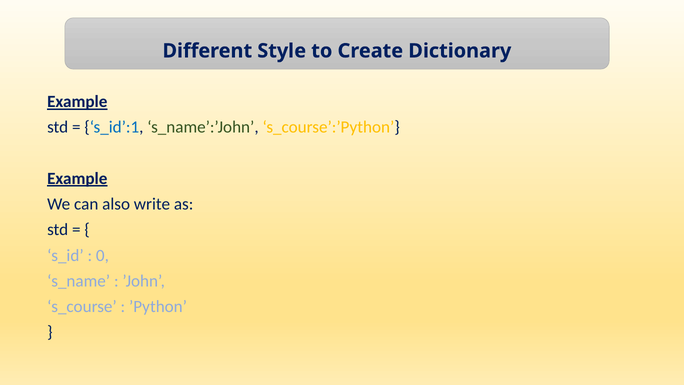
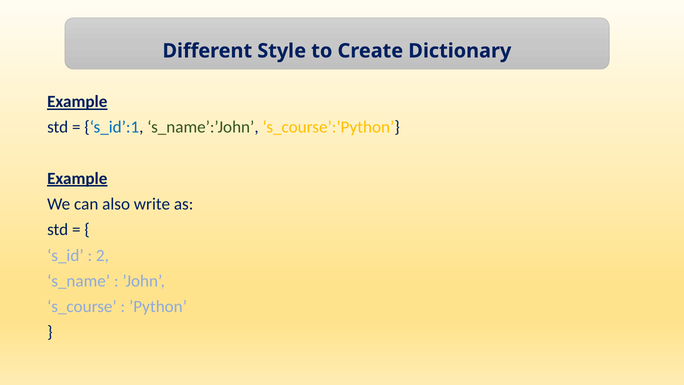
0: 0 -> 2 (102, 255)
